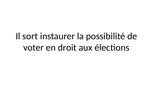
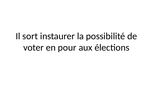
droit: droit -> pour (67, 48)
